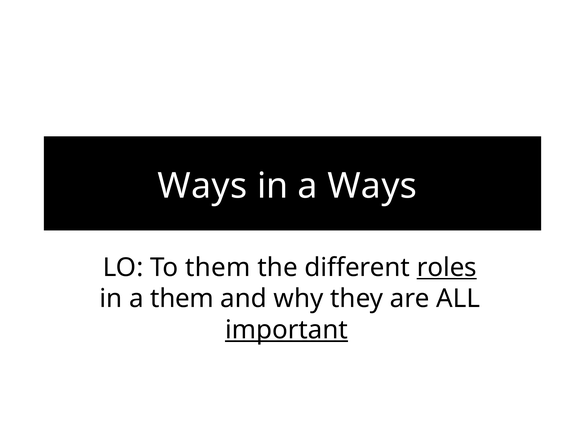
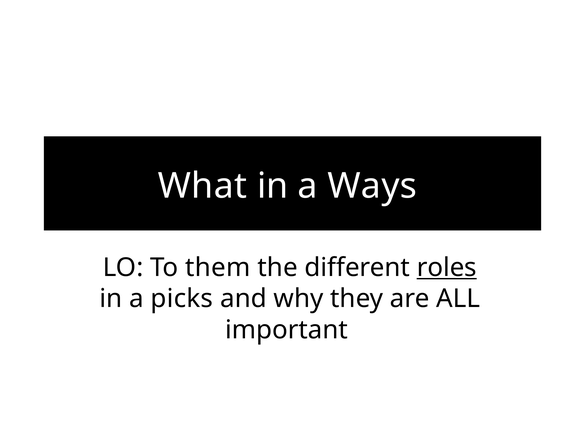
Ways: Ways -> What (202, 186)
a them: them -> picks (182, 299)
important underline: present -> none (286, 330)
